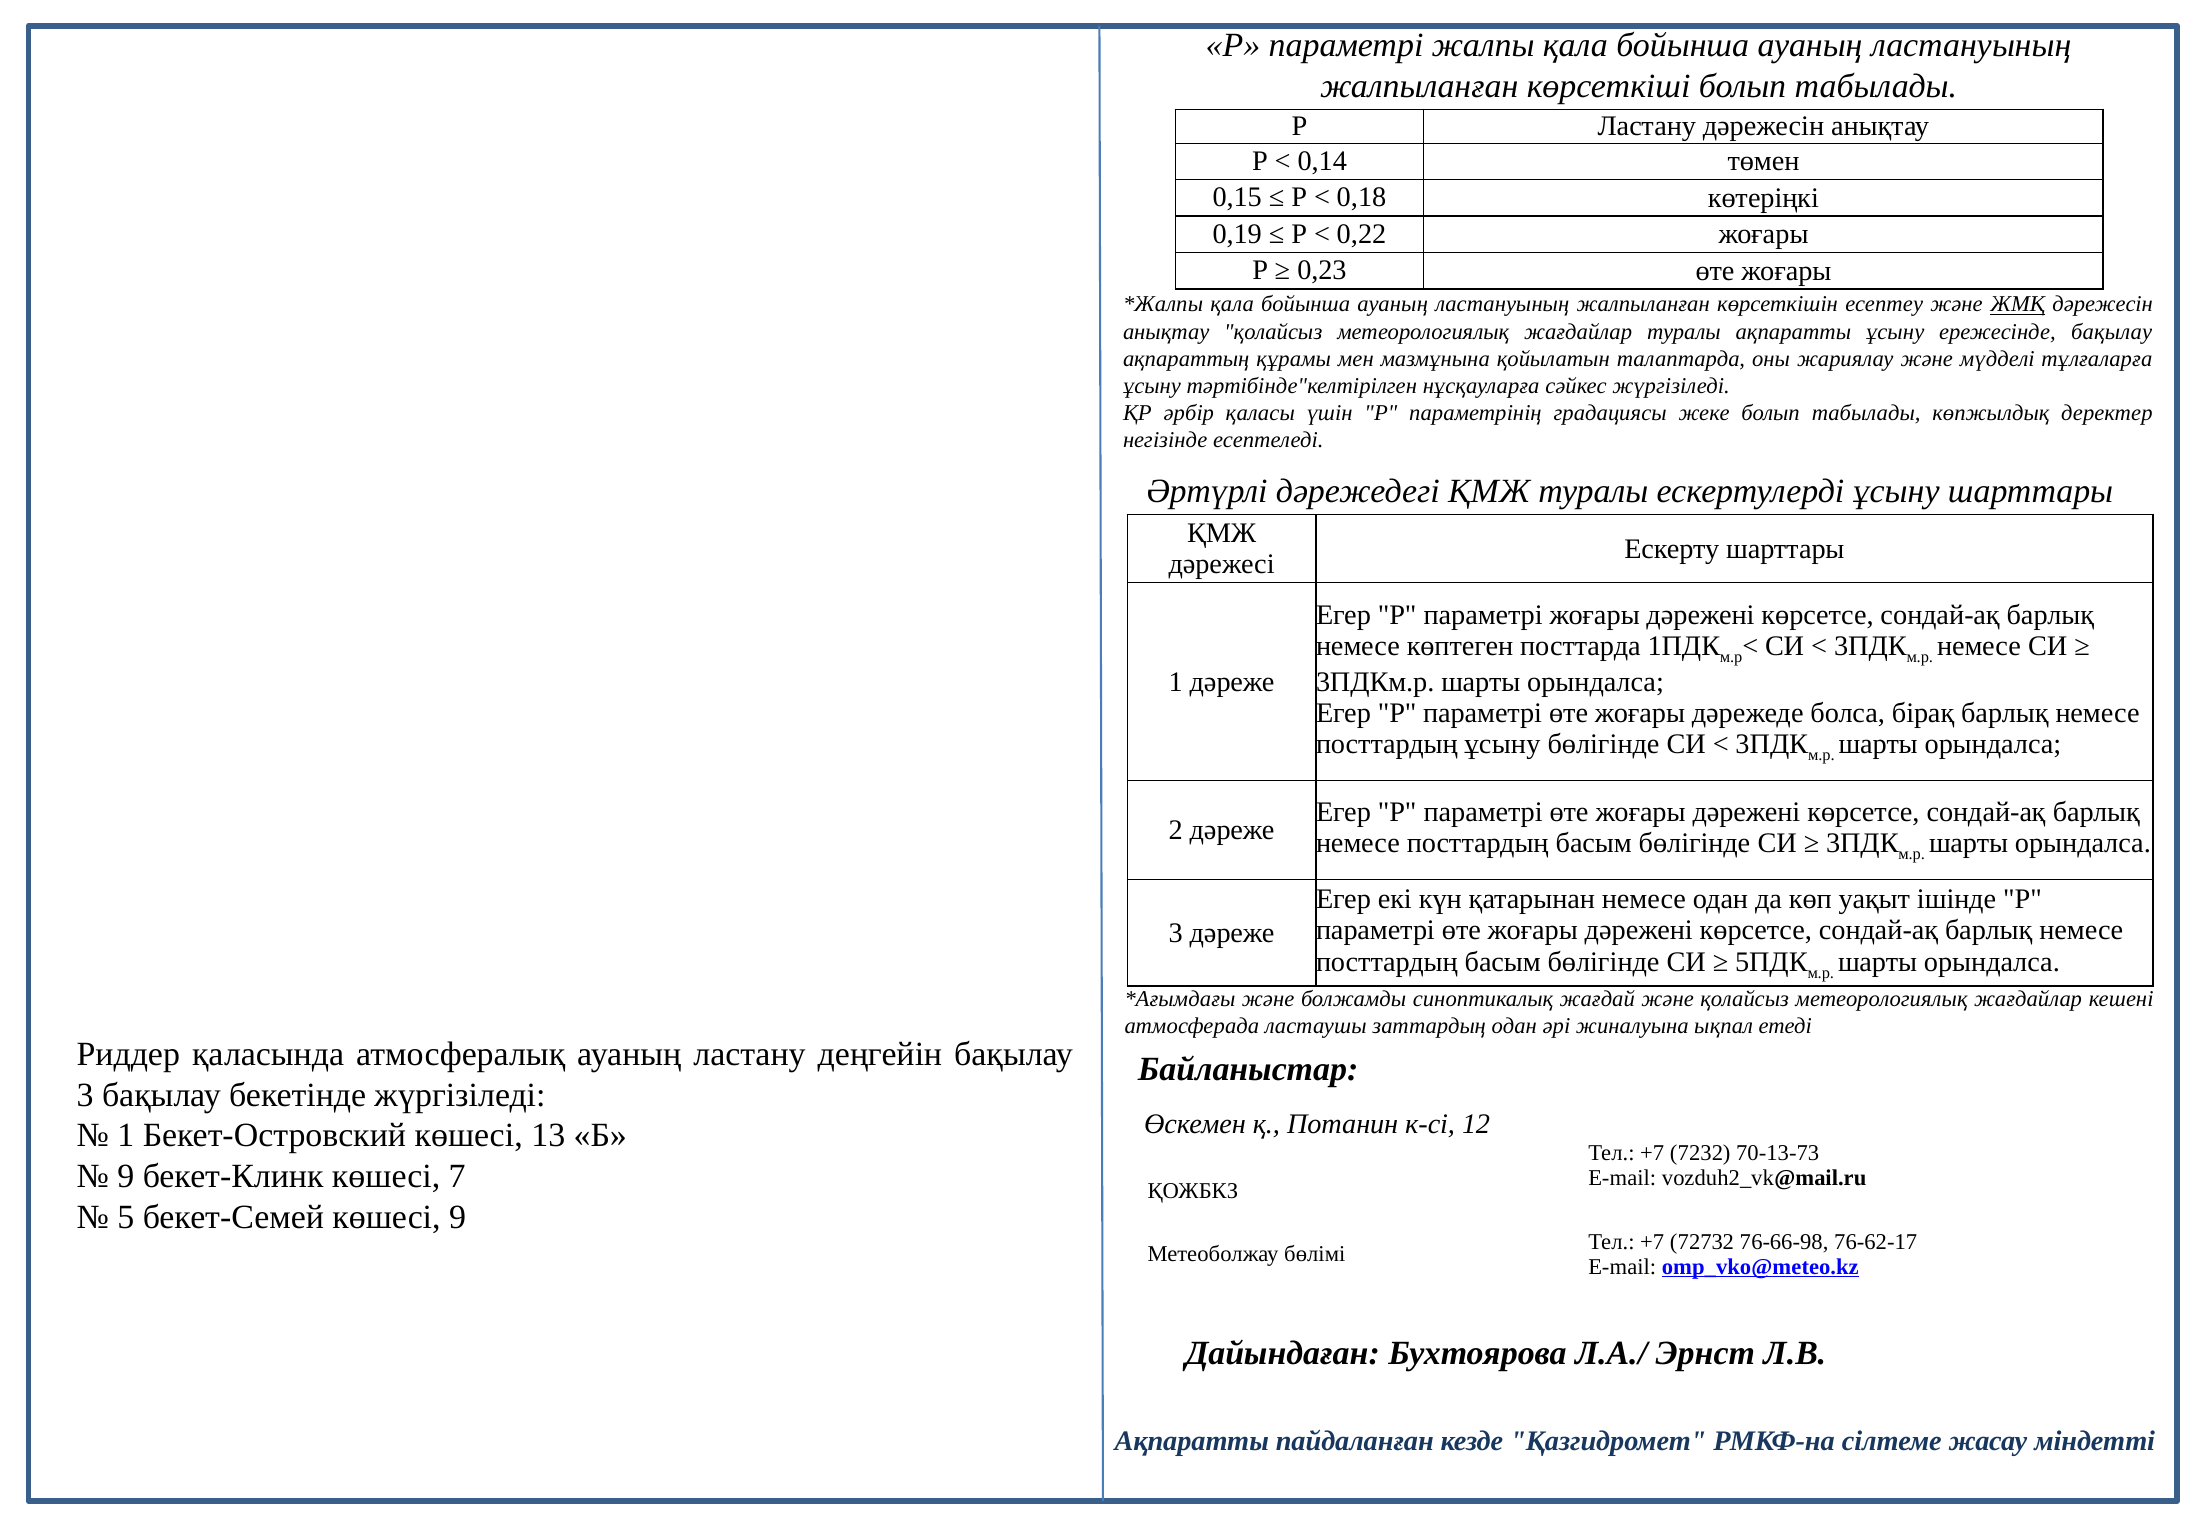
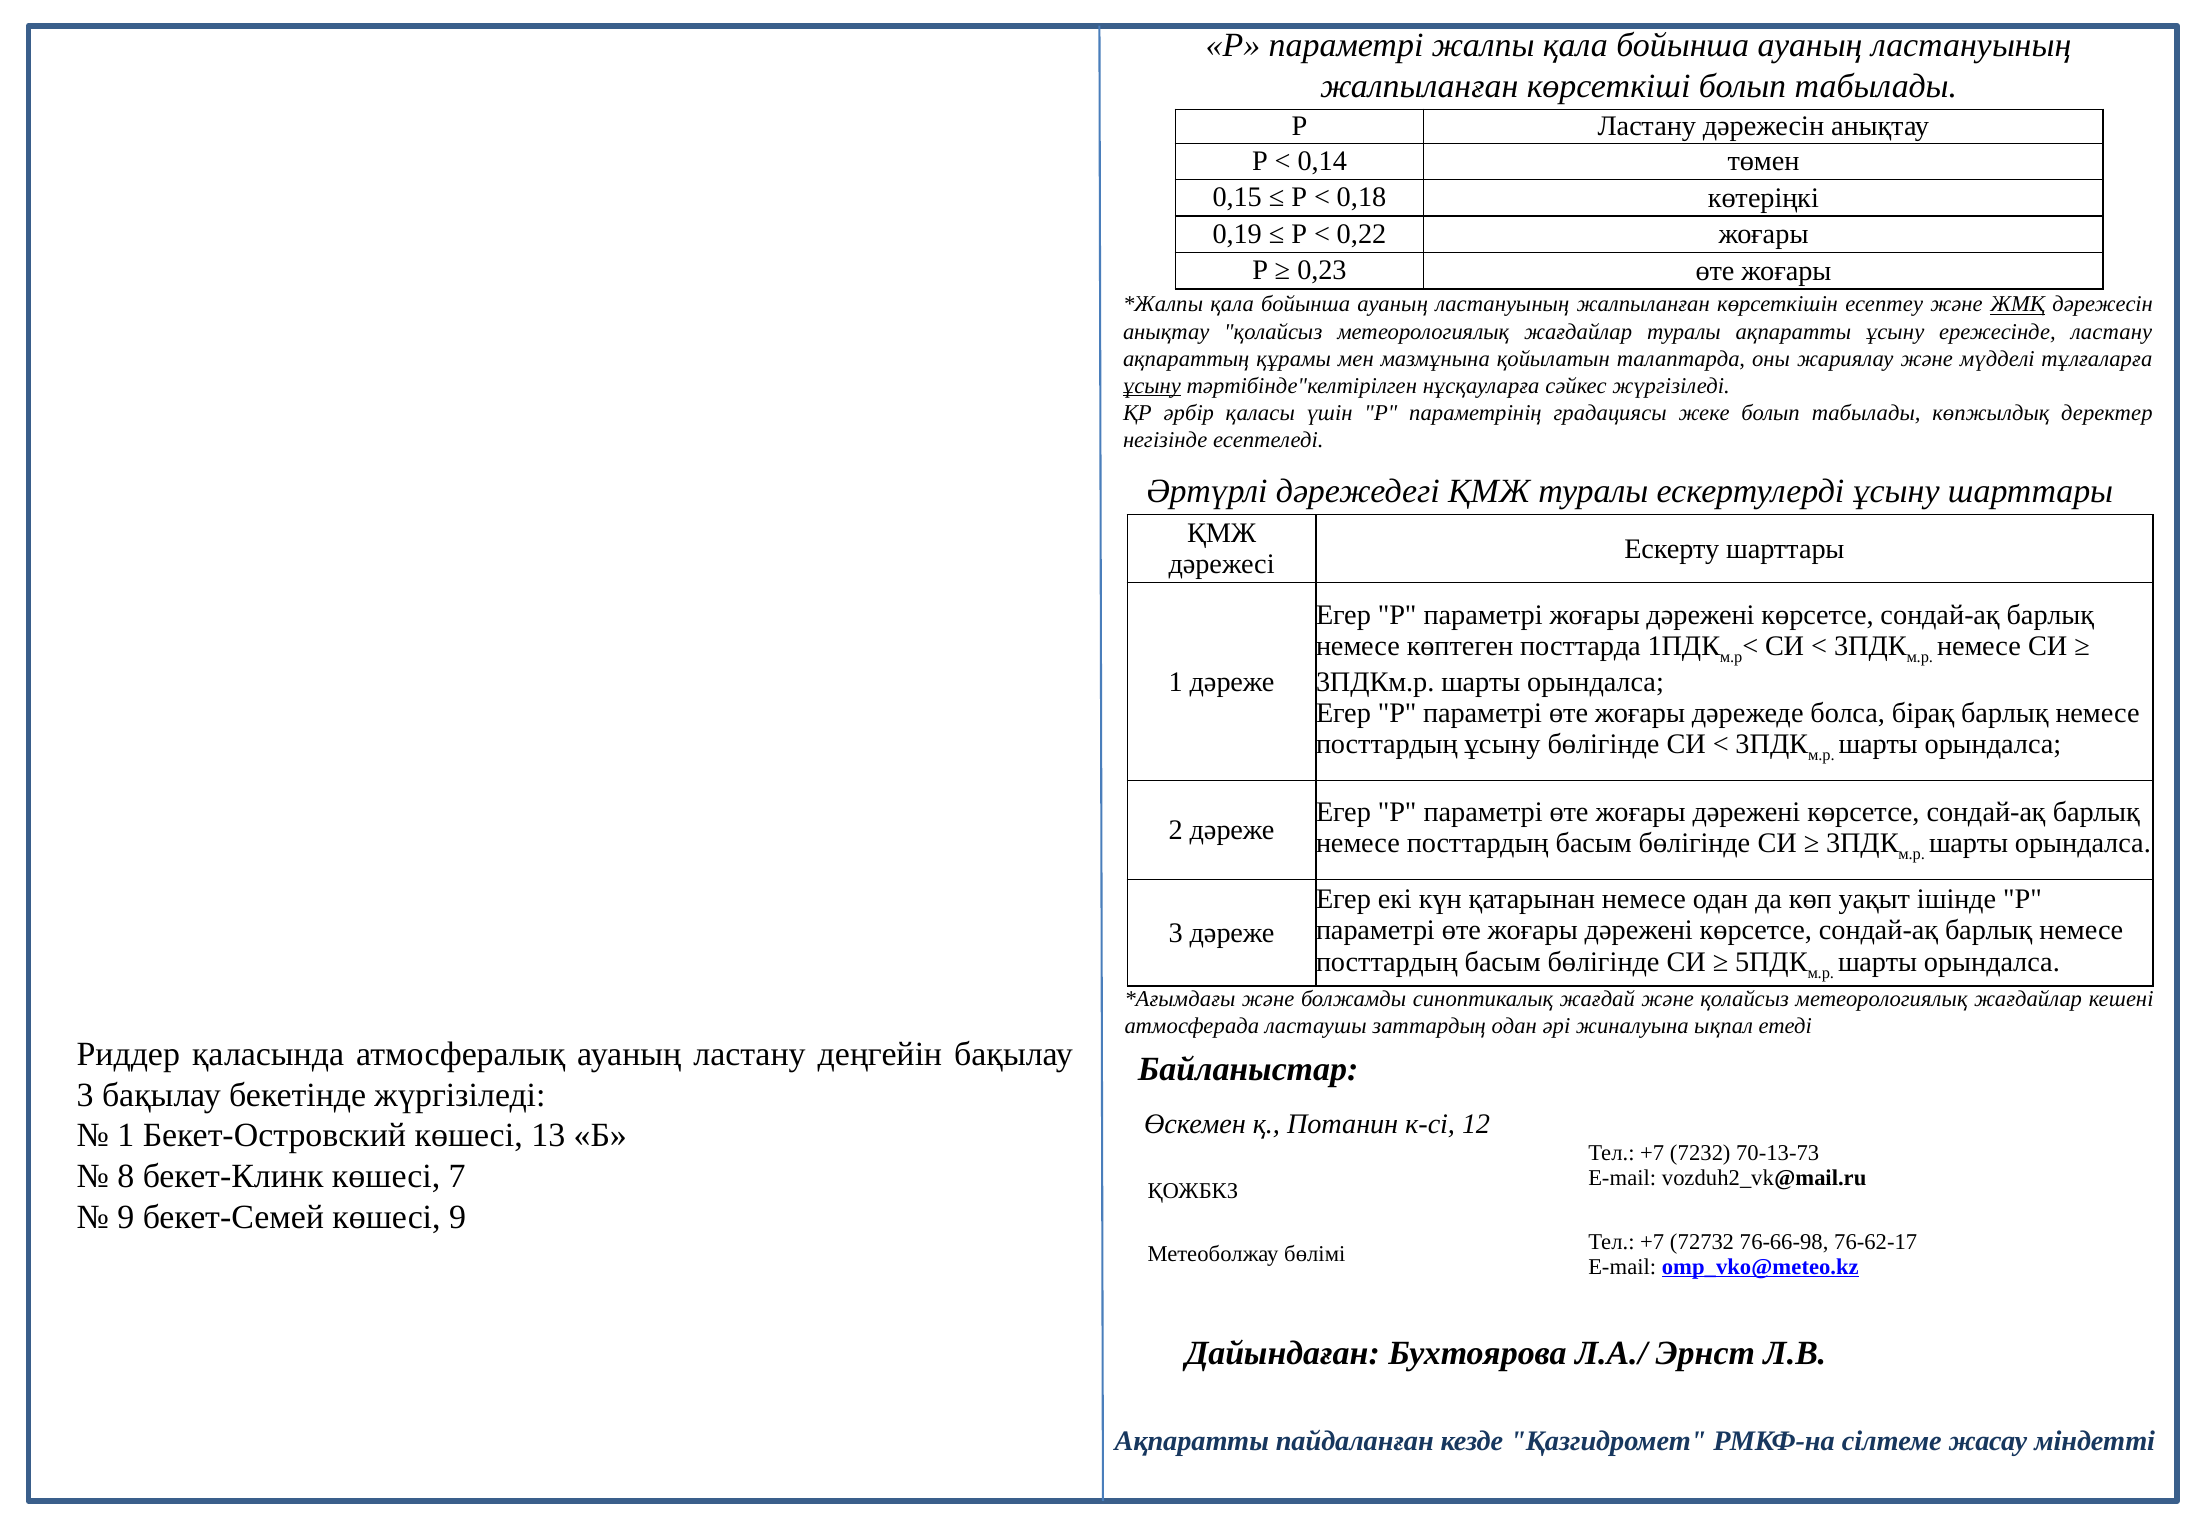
ережесінде бақылау: бақылау -> ластану (2112, 332)
ұсыну underline: none -> present (1152, 386)
9: 9 -> 8 (126, 1176)
5: 5 -> 9 (126, 1217)
